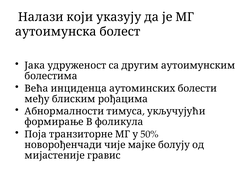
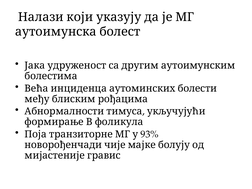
50%: 50% -> 93% (150, 134)
